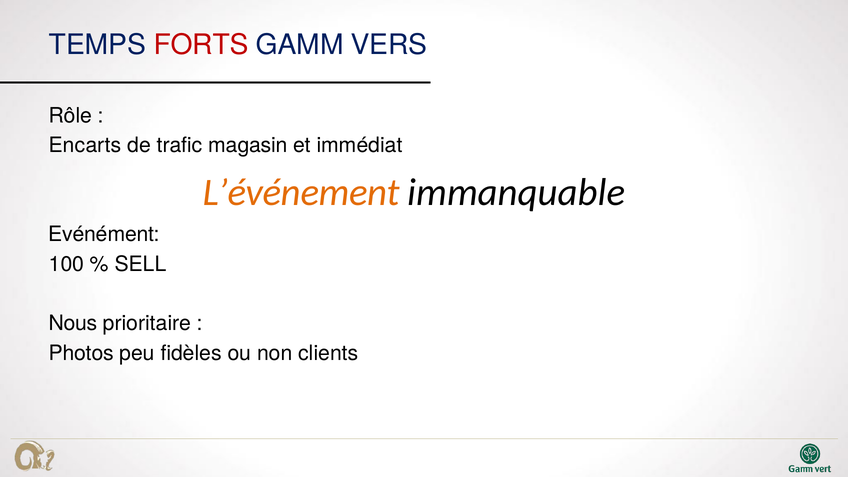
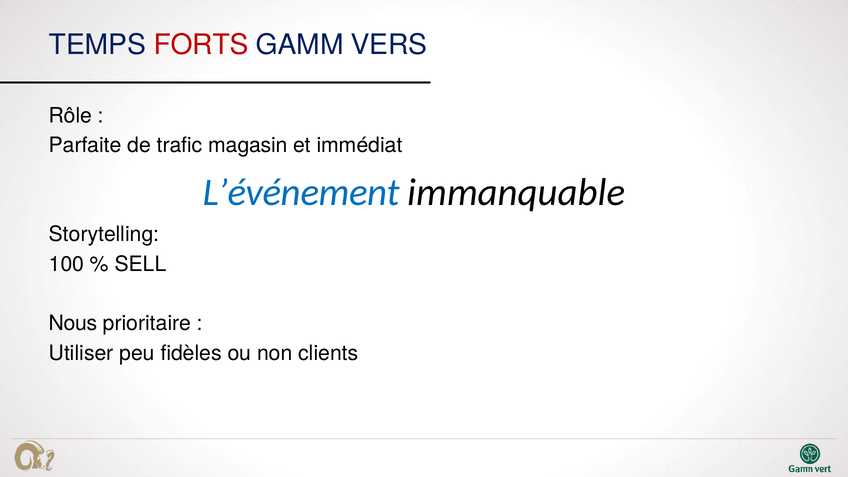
Encarts: Encarts -> Parfaite (85, 145)
L’événement colour: orange -> blue (301, 193)
Evénément: Evénément -> Storytelling (104, 234)
Photos: Photos -> Utiliser (81, 353)
